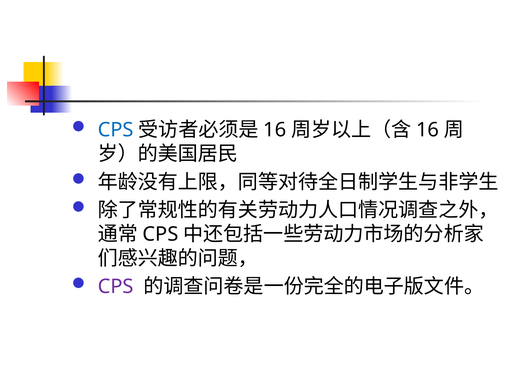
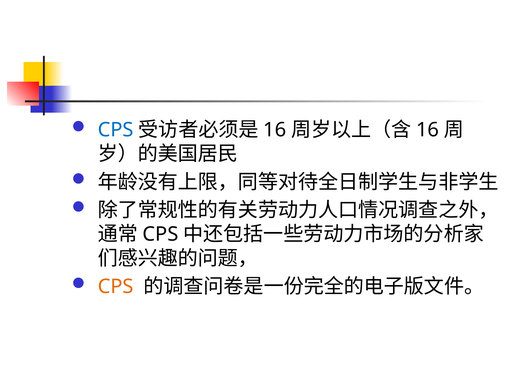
CPS colour: purple -> orange (116, 287)
